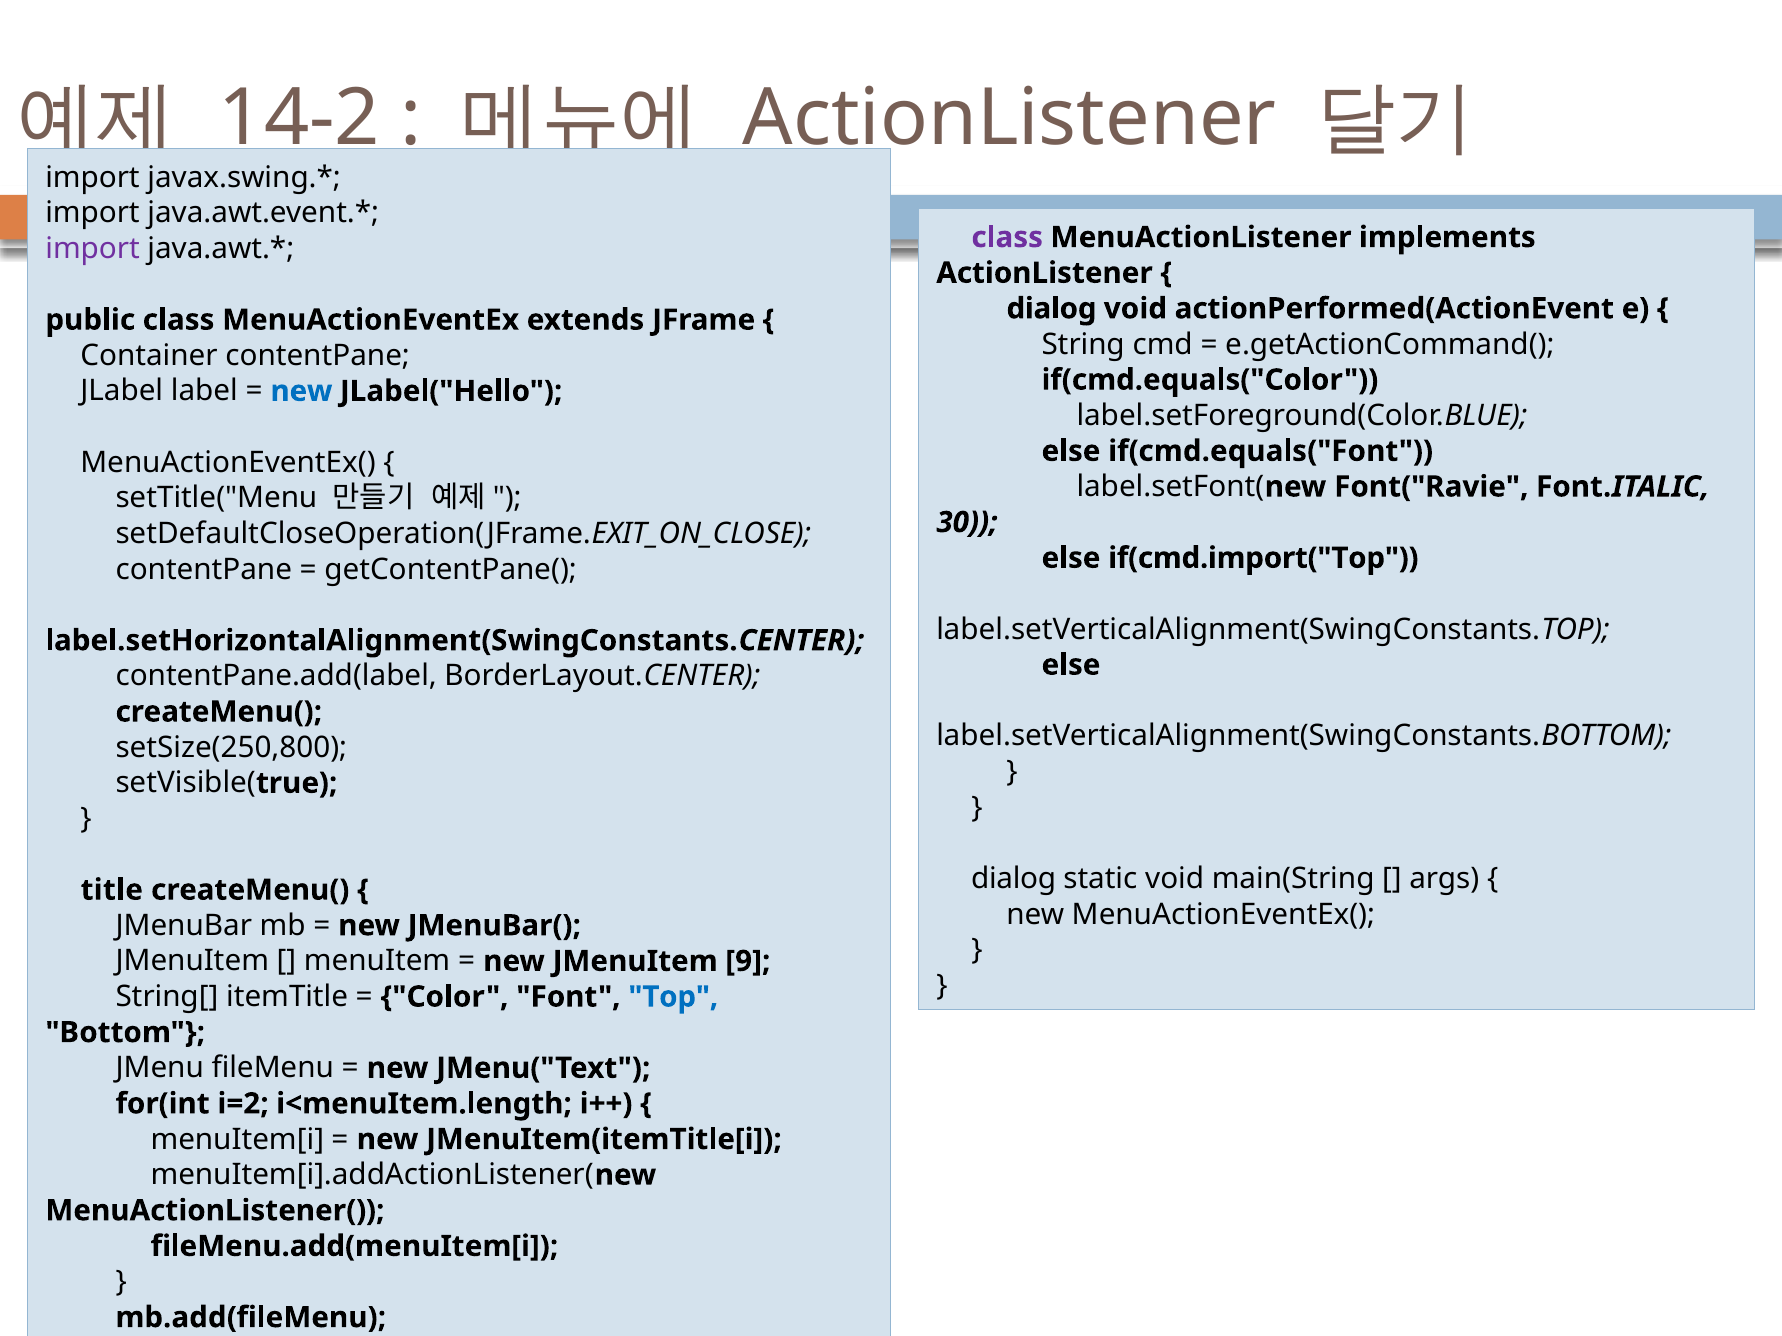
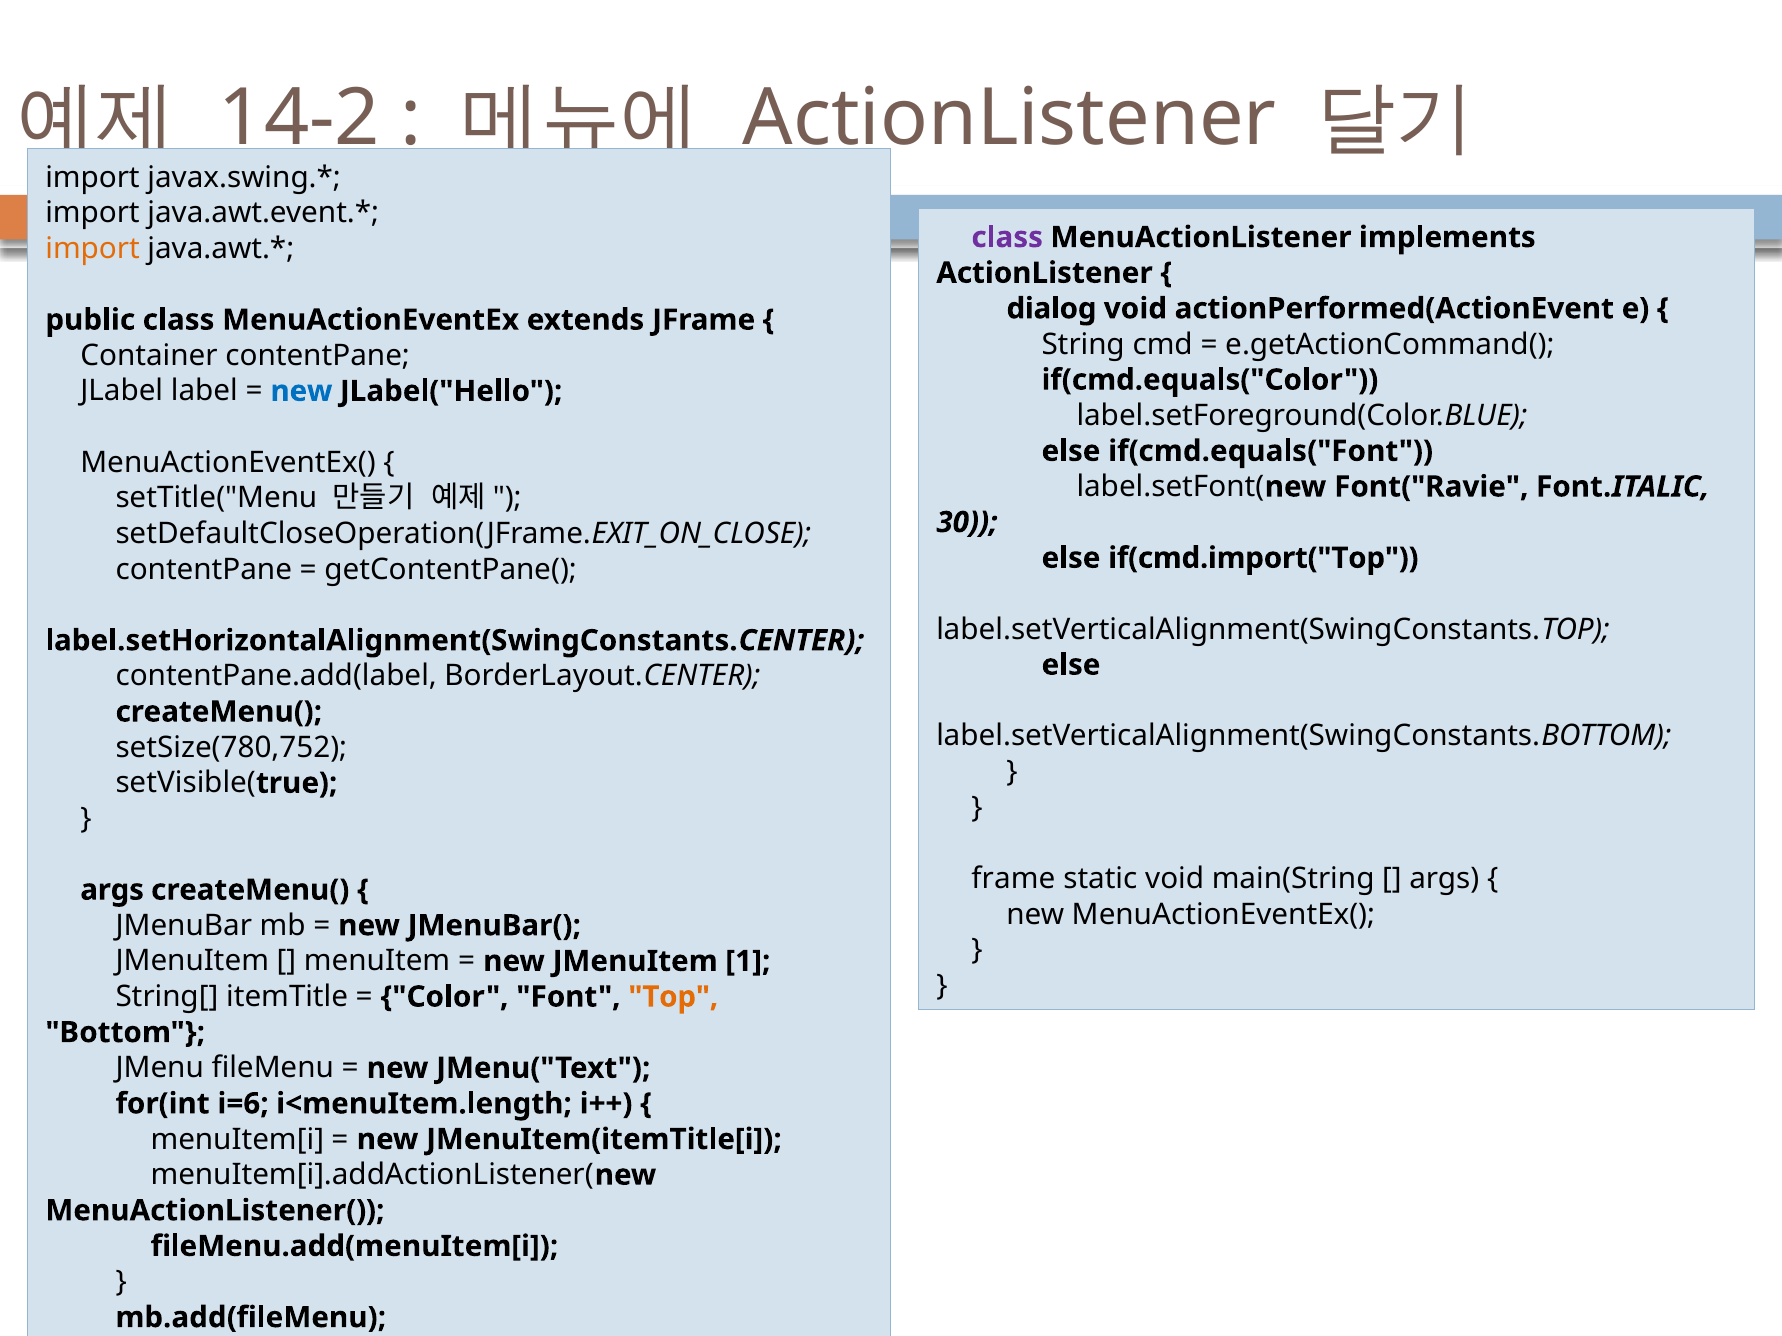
import colour: purple -> orange (93, 249)
setSize(250,800: setSize(250,800 -> setSize(780,752 (231, 748)
dialog: dialog -> frame (1013, 879)
title: title -> args (112, 890)
9: 9 -> 1 (748, 962)
Top colour: blue -> orange (673, 997)
i=2: i=2 -> i=6 (243, 1104)
